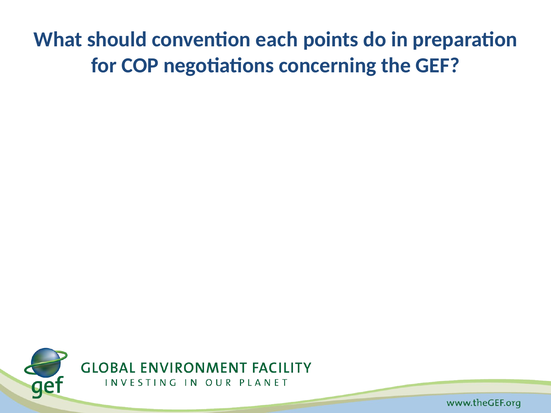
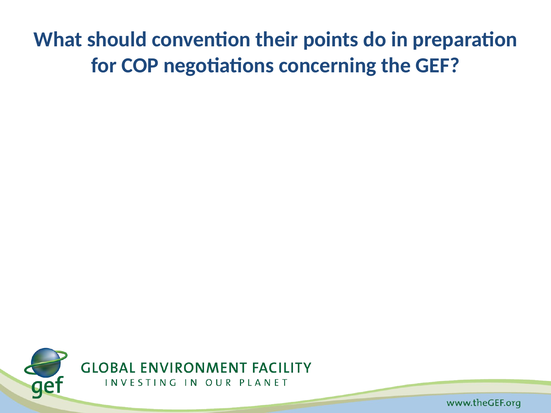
each: each -> their (277, 40)
